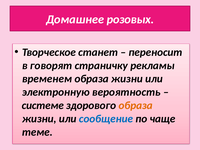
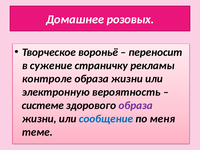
станет: станет -> вороньё (98, 52)
говорят: говорят -> сужение (51, 66)
временем: временем -> контроле (47, 79)
образа colour: orange -> purple (136, 105)
чаще: чаще -> меня (162, 119)
